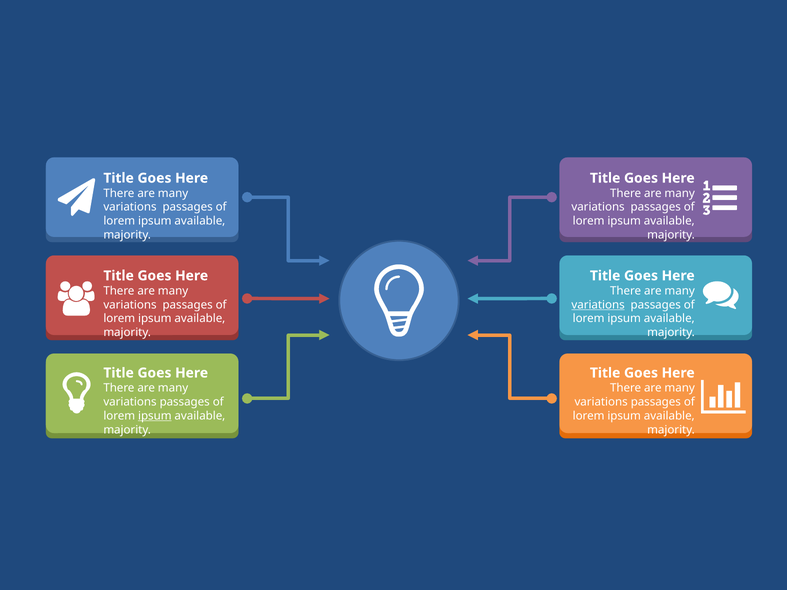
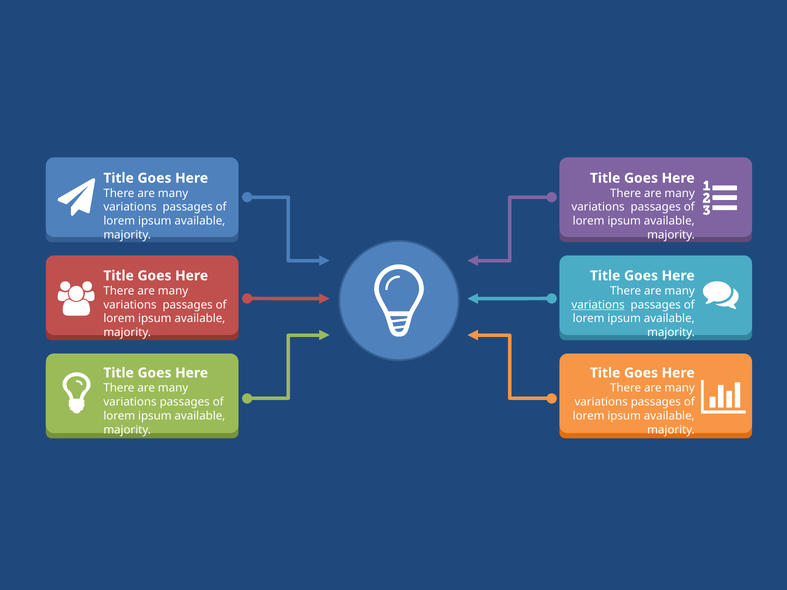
ipsum underline: present -> none (155, 416)
